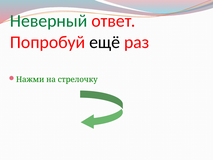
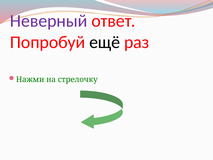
Неверный colour: green -> purple (49, 21)
